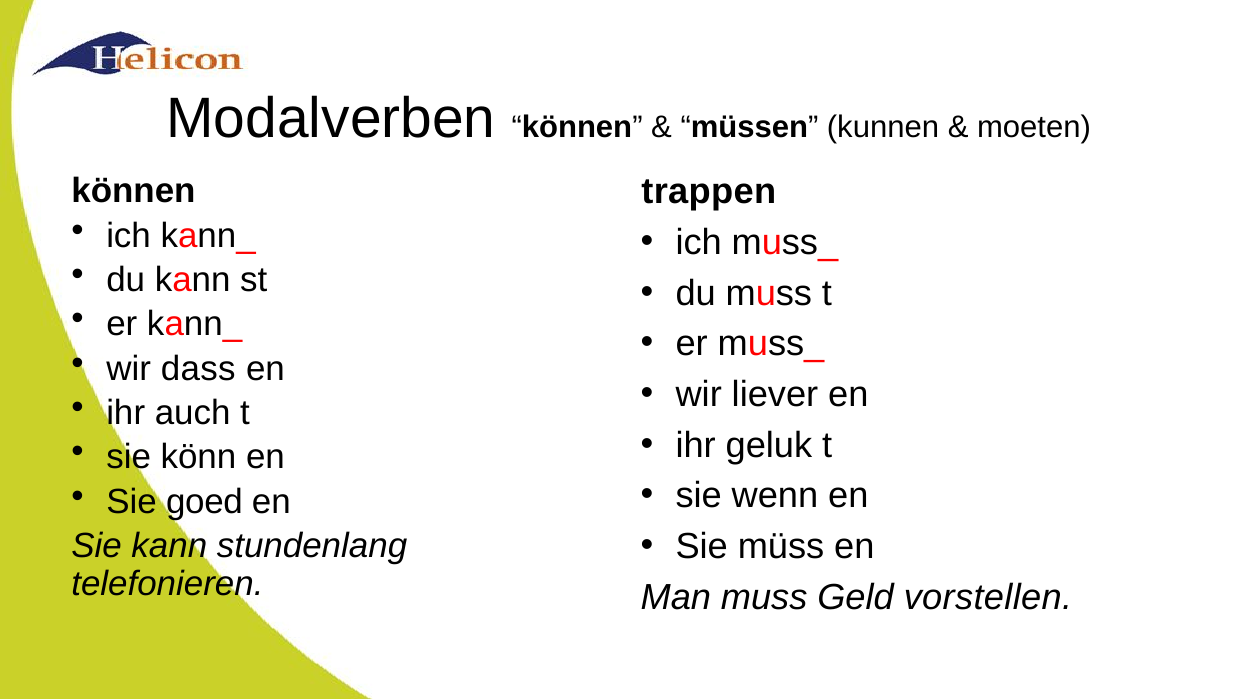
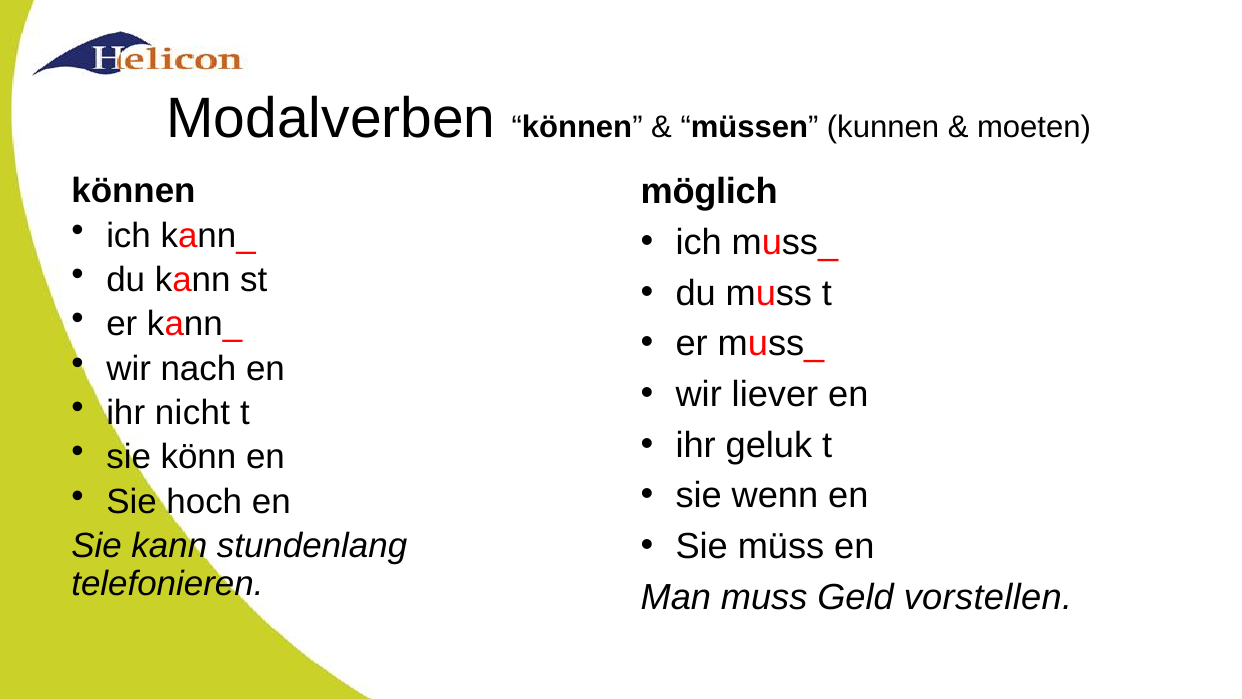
trappen: trappen -> möglich (709, 192)
dass: dass -> nach (198, 368)
auch: auch -> nicht (193, 413)
goed: goed -> hoch (204, 501)
